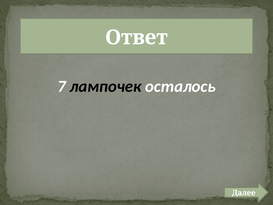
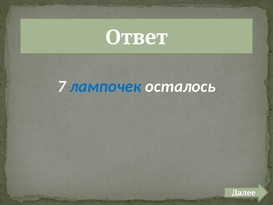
лампочек colour: black -> blue (106, 86)
